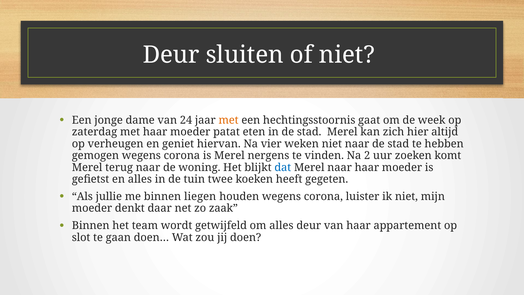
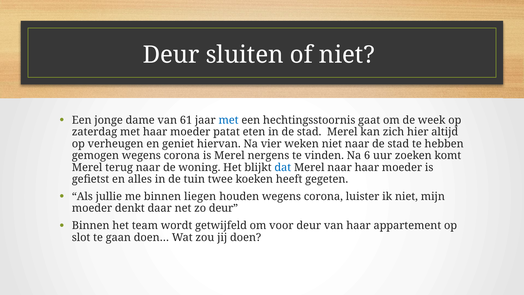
24: 24 -> 61 (186, 120)
met colour: orange -> blue (229, 120)
2: 2 -> 6 (367, 155)
zo zaak: zaak -> deur (223, 208)
om alles: alles -> voor (281, 225)
